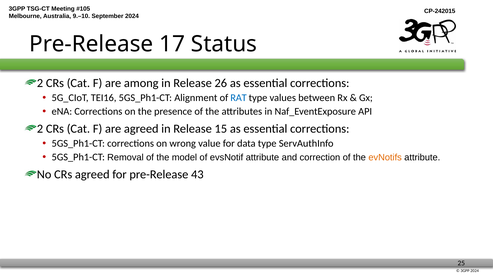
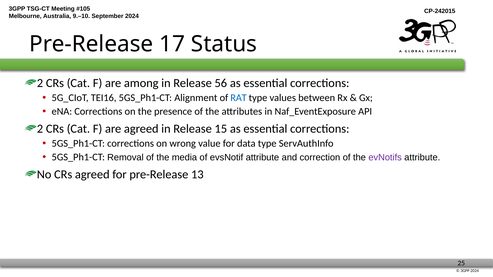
26: 26 -> 56 (221, 83)
model: model -> media (184, 158)
evNotifs colour: orange -> purple (385, 158)
43: 43 -> 13 (197, 175)
